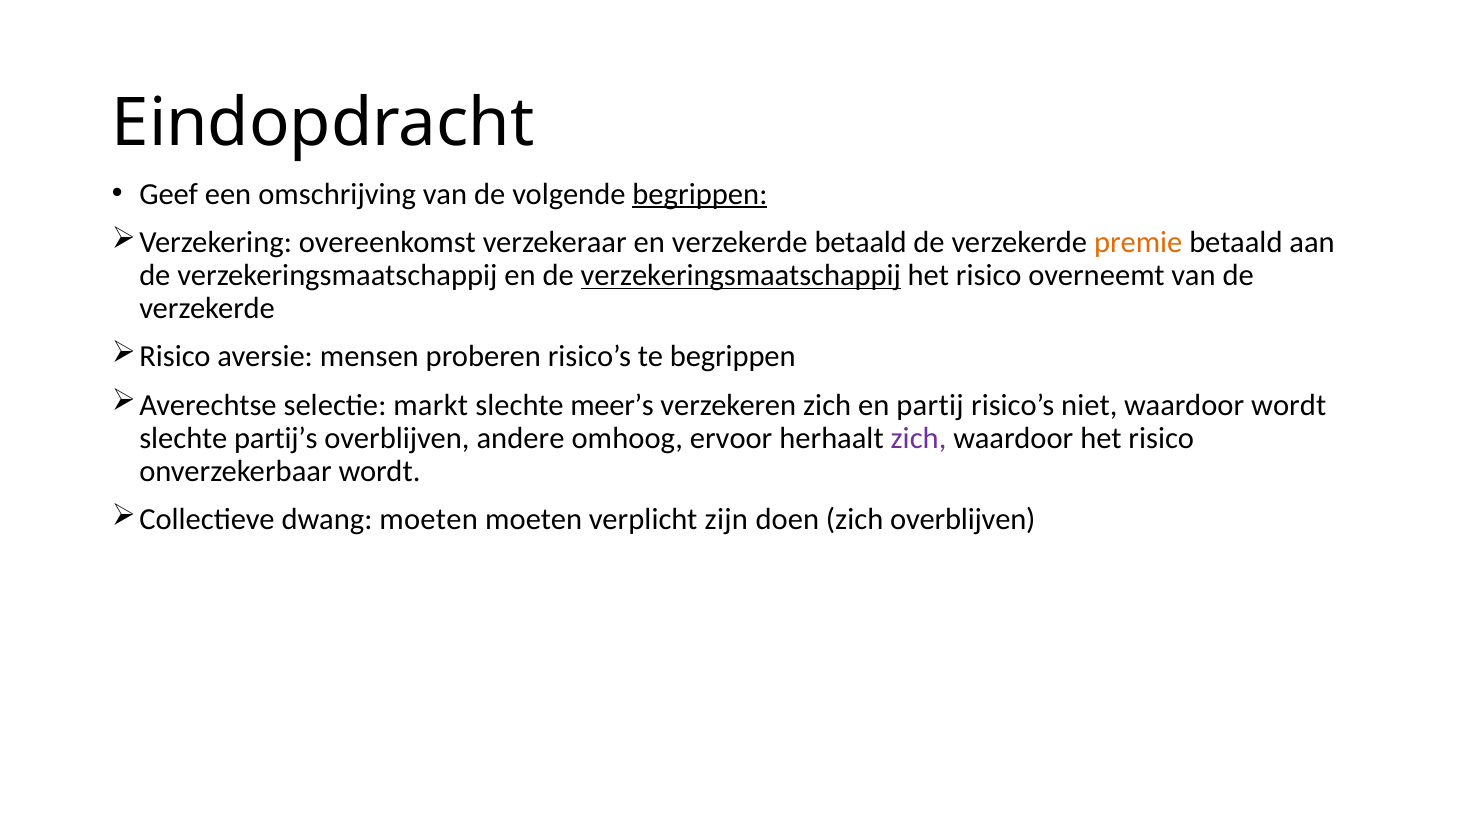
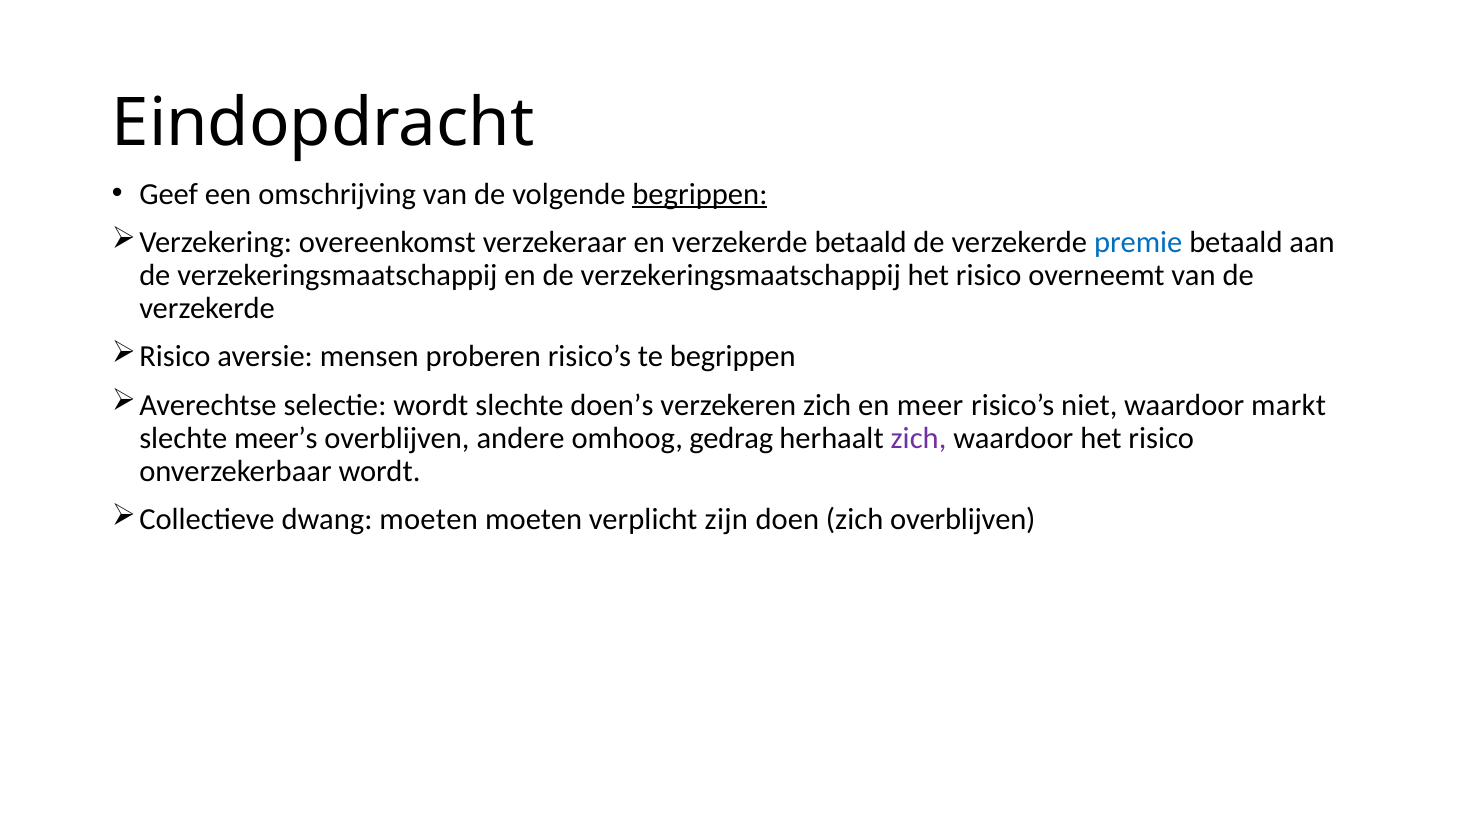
premie colour: orange -> blue (1138, 242)
verzekeringsmaatschappij underline: present -> none (741, 275)
selectie markt: markt -> wordt (431, 405)
meer’s: meer’s -> doen’s (612, 405)
partij: partij -> meer (930, 405)
waardoor wordt: wordt -> markt (1289, 405)
partij’s: partij’s -> meer’s (276, 438)
ervoor: ervoor -> gedrag (731, 438)
